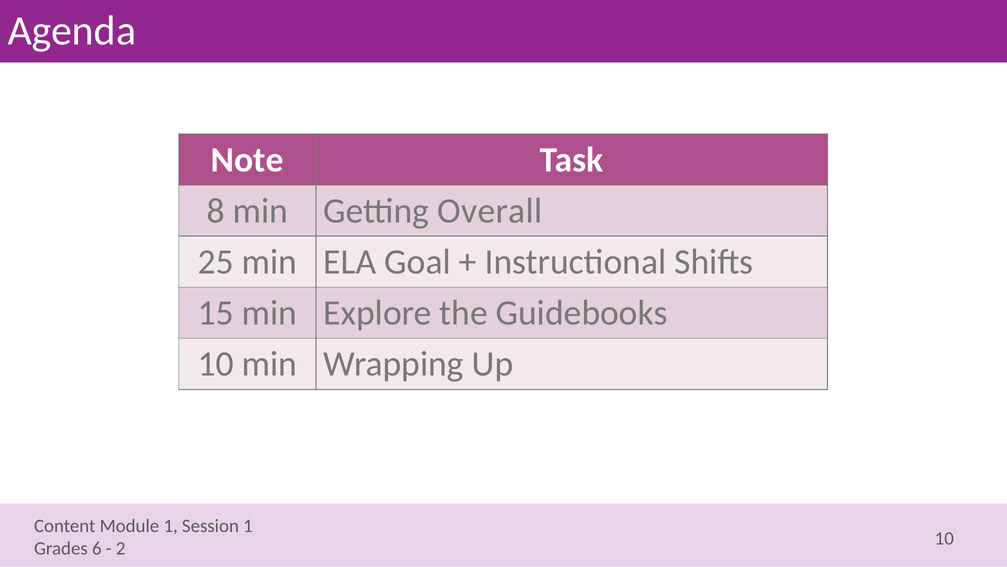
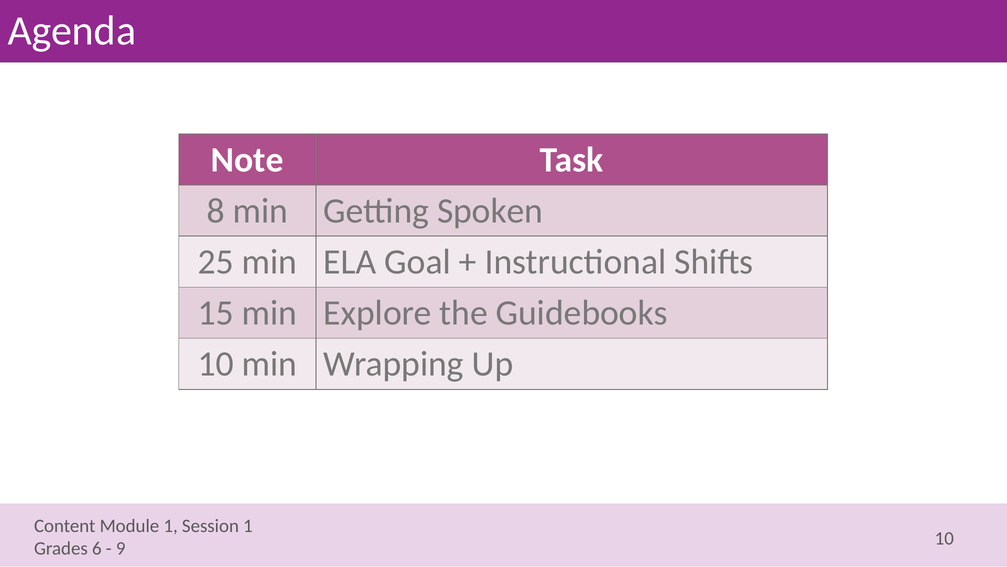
Overall: Overall -> Spoken (490, 211)
2: 2 -> 9 (121, 548)
